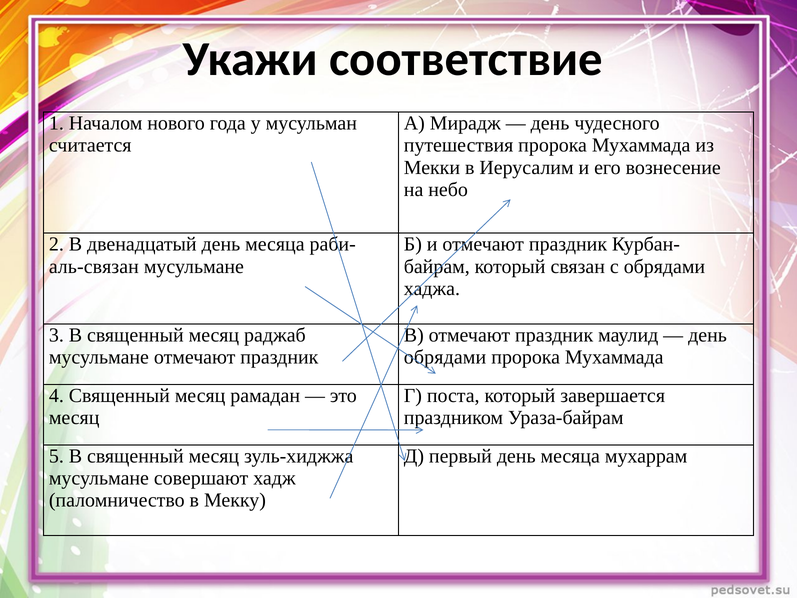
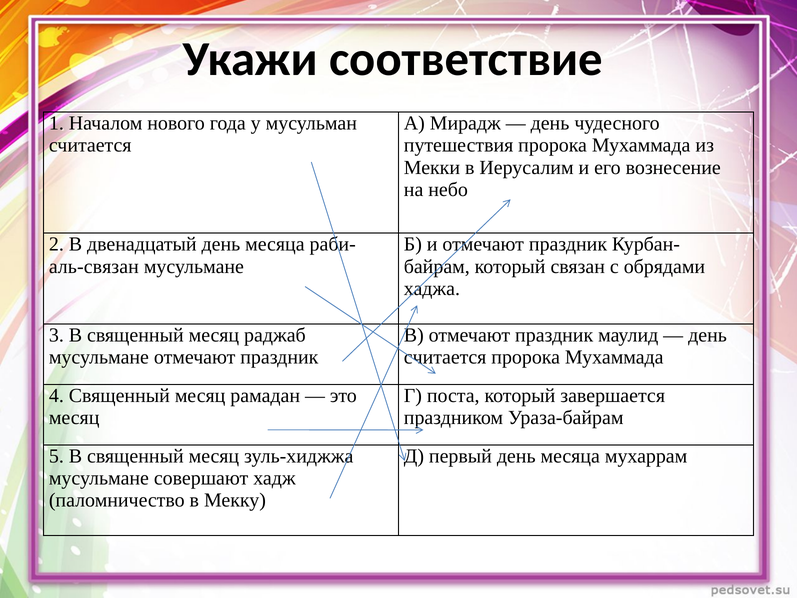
обрядами: обрядами -> считается (445, 357)
